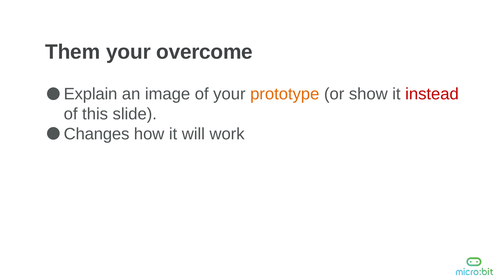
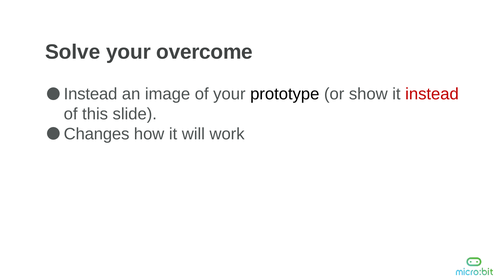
Them: Them -> Solve (73, 52)
Explain: Explain -> Instead (91, 94)
prototype colour: orange -> black (285, 94)
